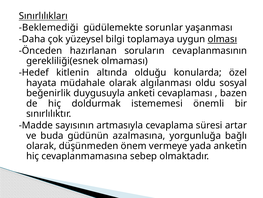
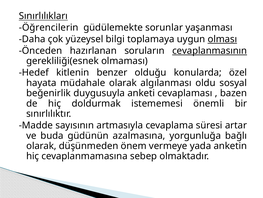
Beklemediği: Beklemediği -> Öğrencilerin (49, 27)
cevaplanmasının underline: none -> present (210, 51)
altında: altında -> benzer (112, 72)
